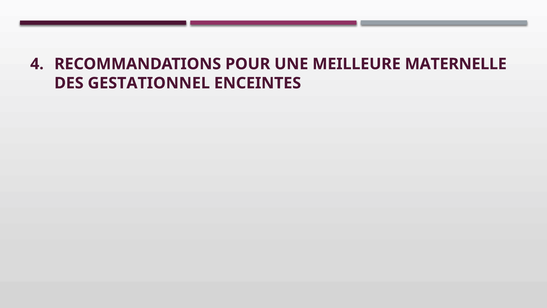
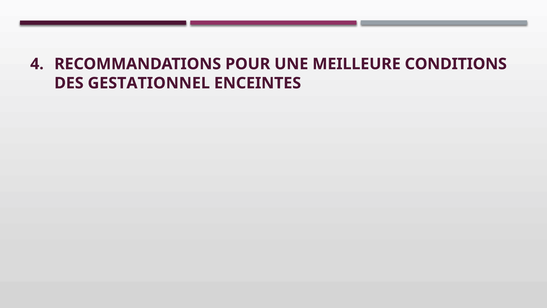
MATERNELLE: MATERNELLE -> CONDITIONS (456, 64)
